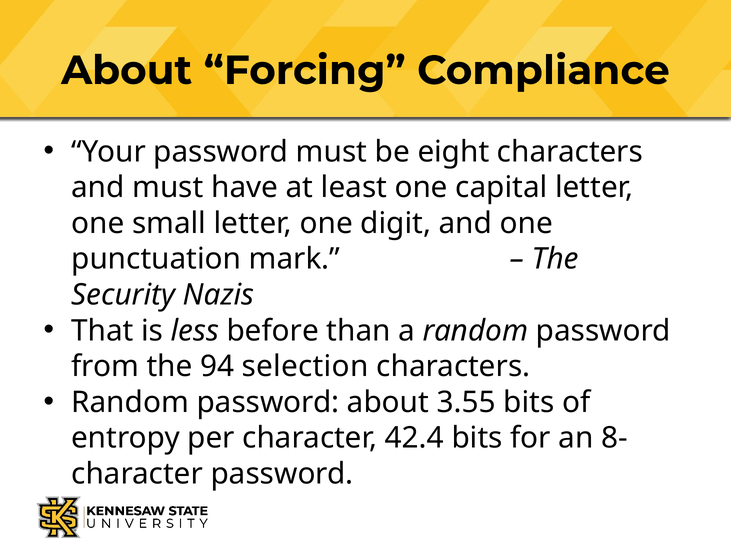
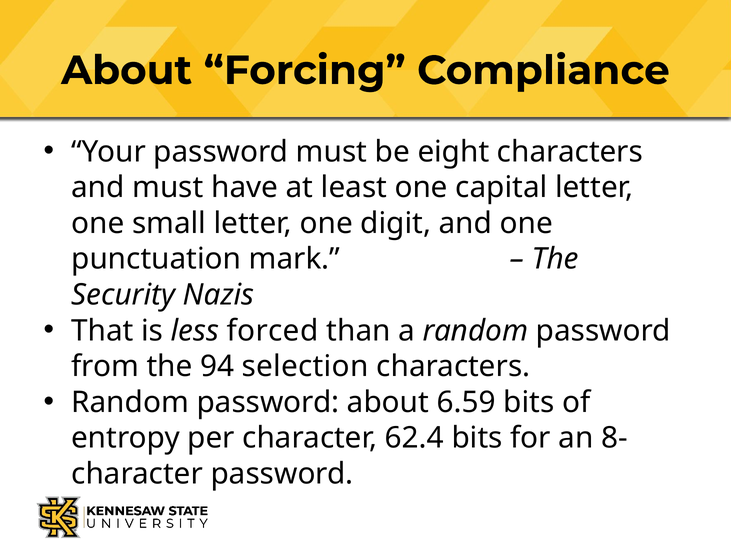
before: before -> forced (273, 330)
3.55: 3.55 -> 6.59 (466, 402)
42.4: 42.4 -> 62.4 (414, 438)
